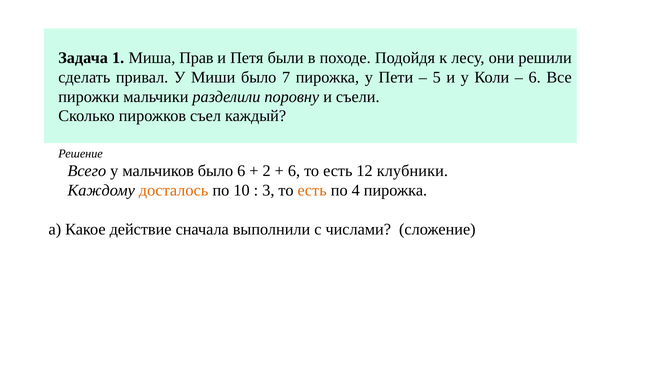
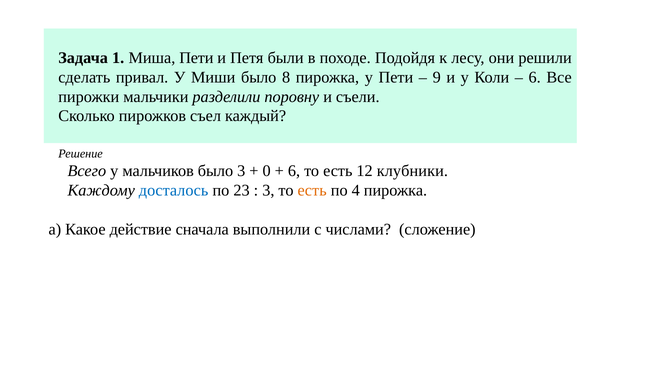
Миша Прав: Прав -> Пети (196, 58)
7: 7 -> 8 (286, 77)
5: 5 -> 9 (437, 77)
было 6: 6 -> 3 (241, 171)
2: 2 -> 0 (267, 171)
досталось colour: orange -> blue (174, 190)
10: 10 -> 23 (242, 190)
